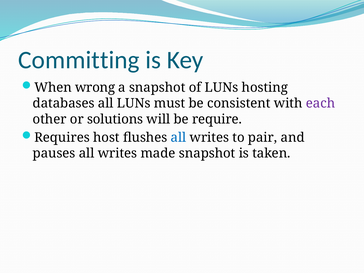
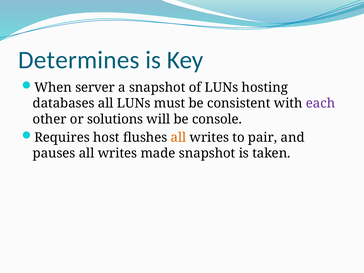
Committing: Committing -> Determines (79, 60)
wrong: wrong -> server (95, 88)
require: require -> console (217, 119)
all colour: blue -> orange (178, 138)
